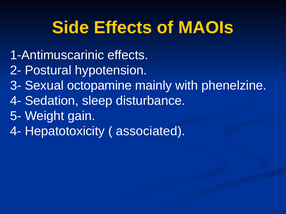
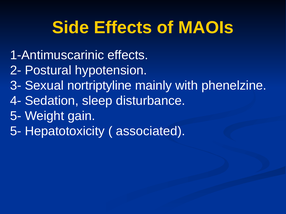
octopamine: octopamine -> nortriptyline (99, 86)
4-: 4- -> 5- (16, 132)
